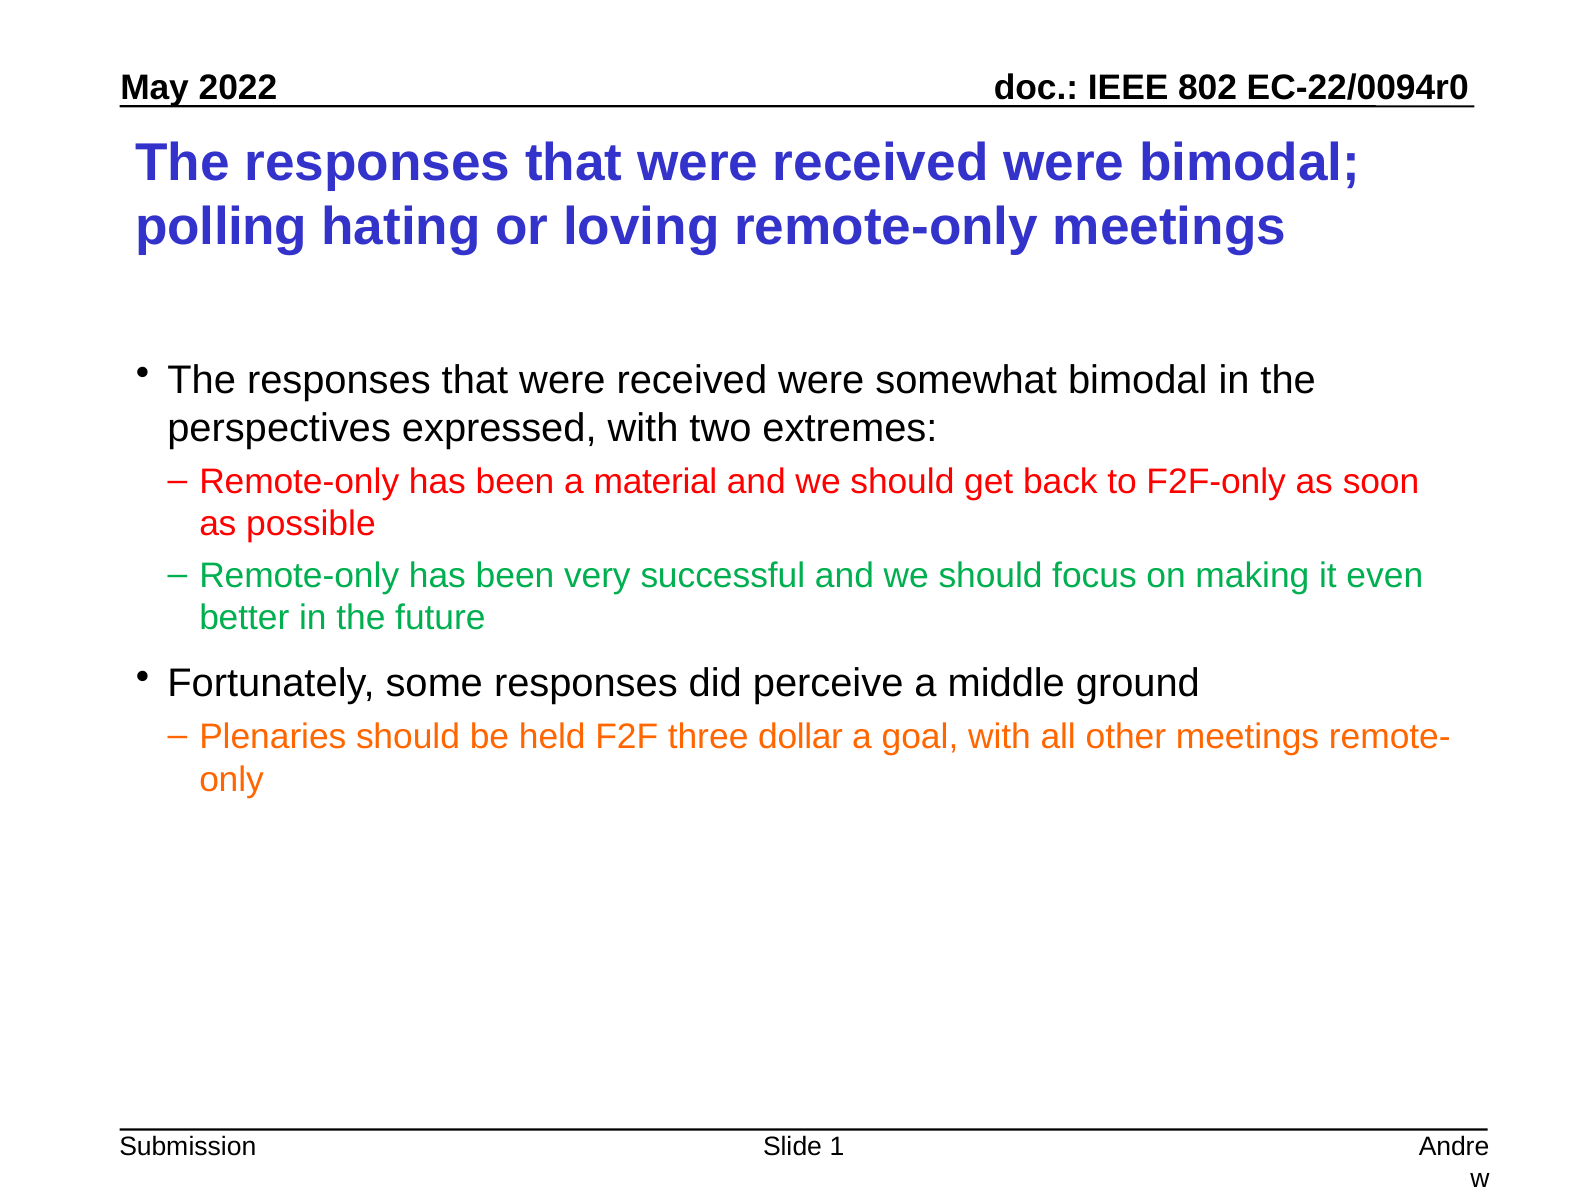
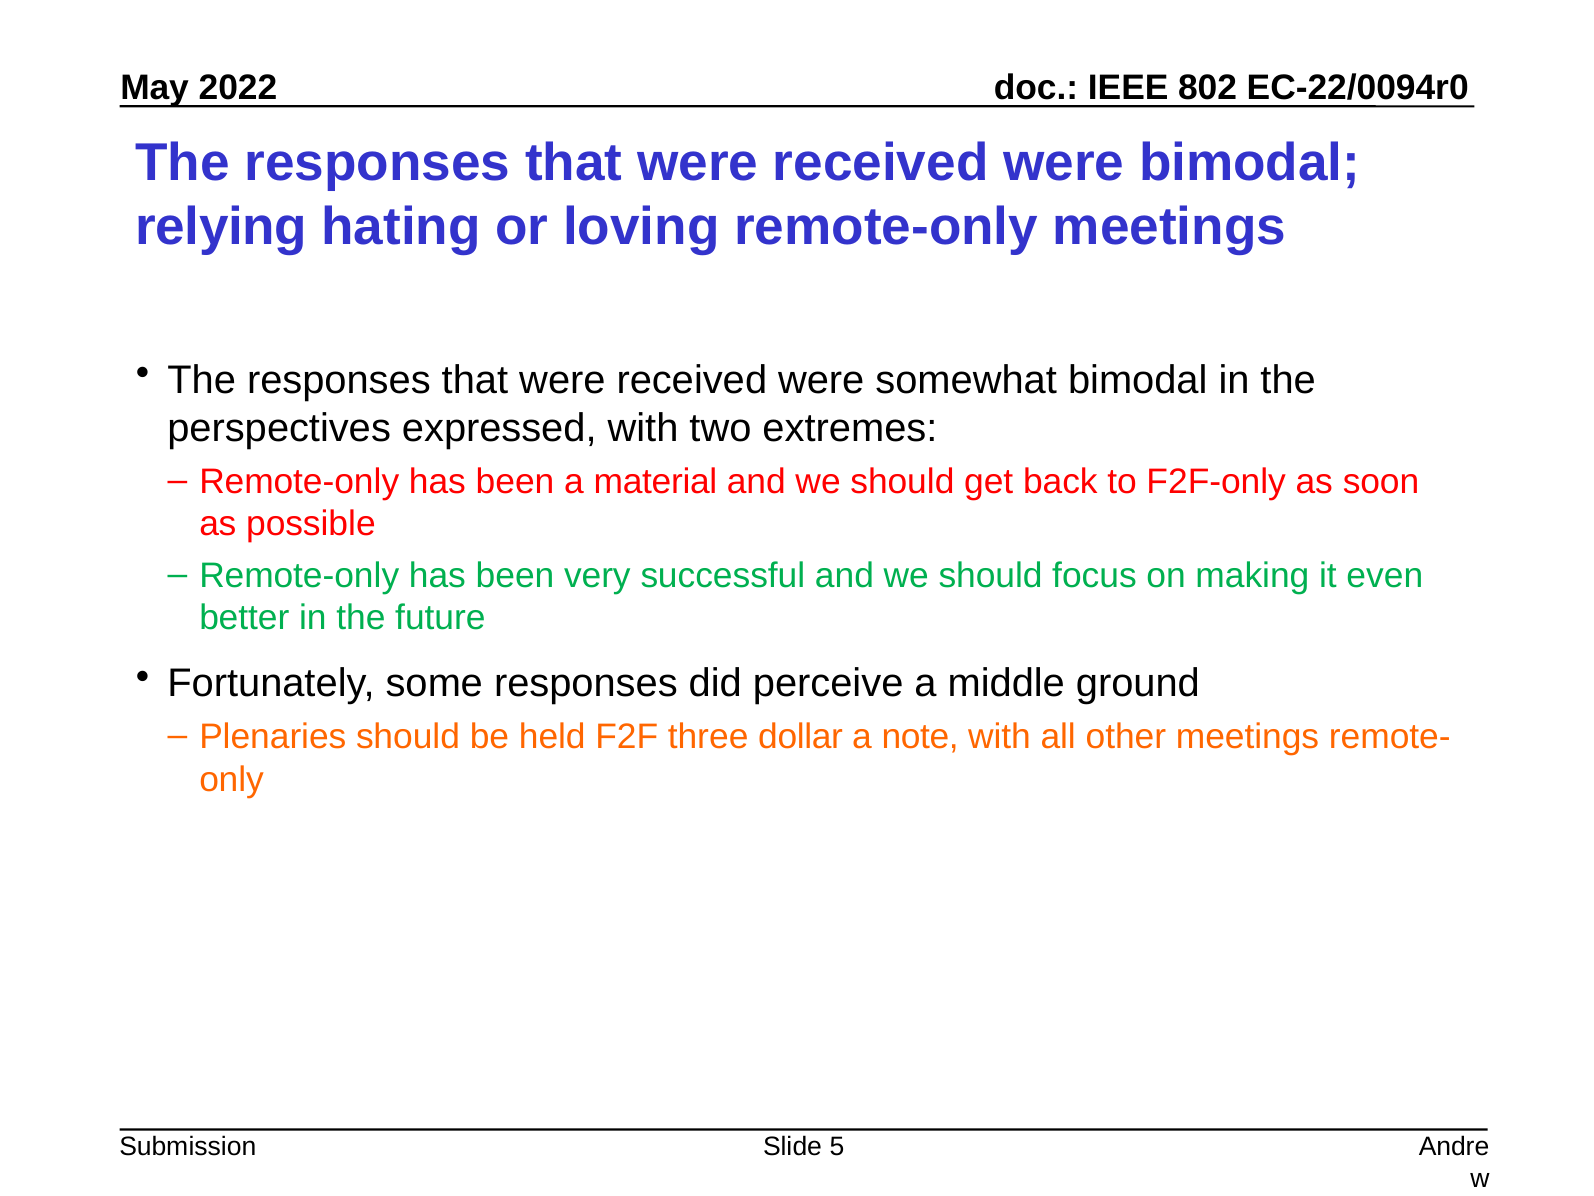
polling: polling -> relying (221, 227)
goal: goal -> note (920, 737)
1: 1 -> 5 (837, 1147)
